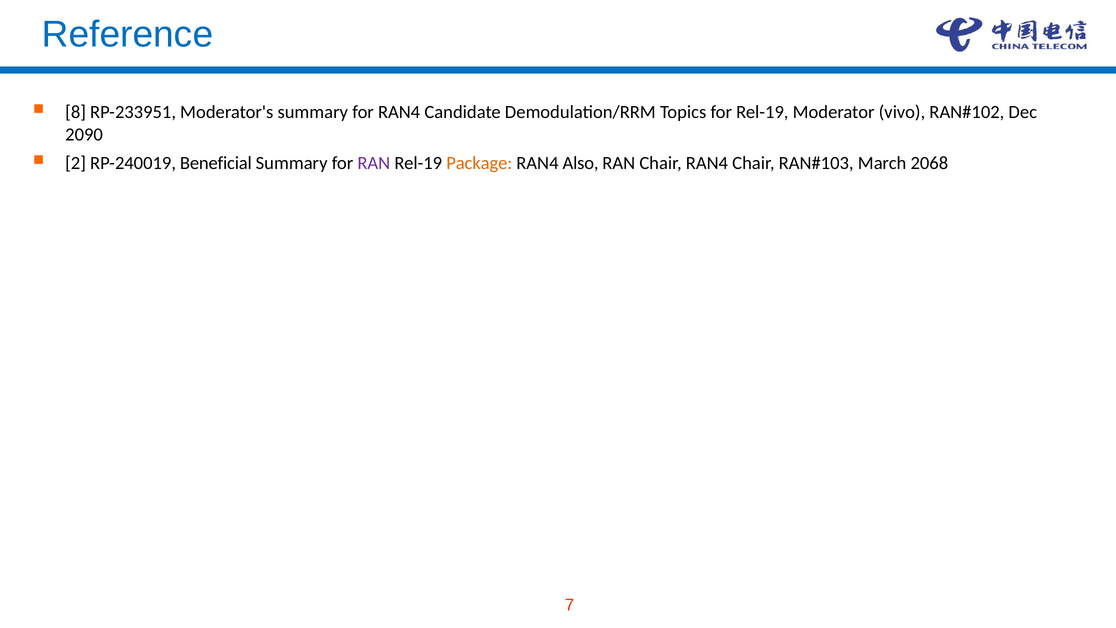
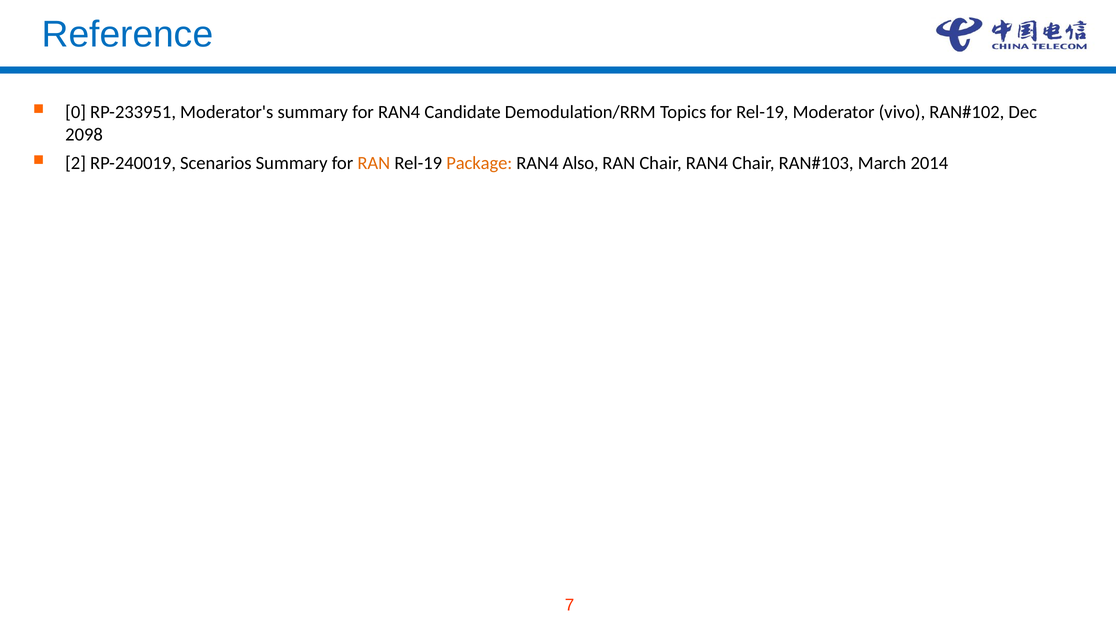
8: 8 -> 0 (76, 112)
2090: 2090 -> 2098 (84, 135)
Beneficial: Beneficial -> Scenarios (216, 163)
RAN colour: purple -> orange (374, 163)
2068: 2068 -> 2014 (929, 163)
